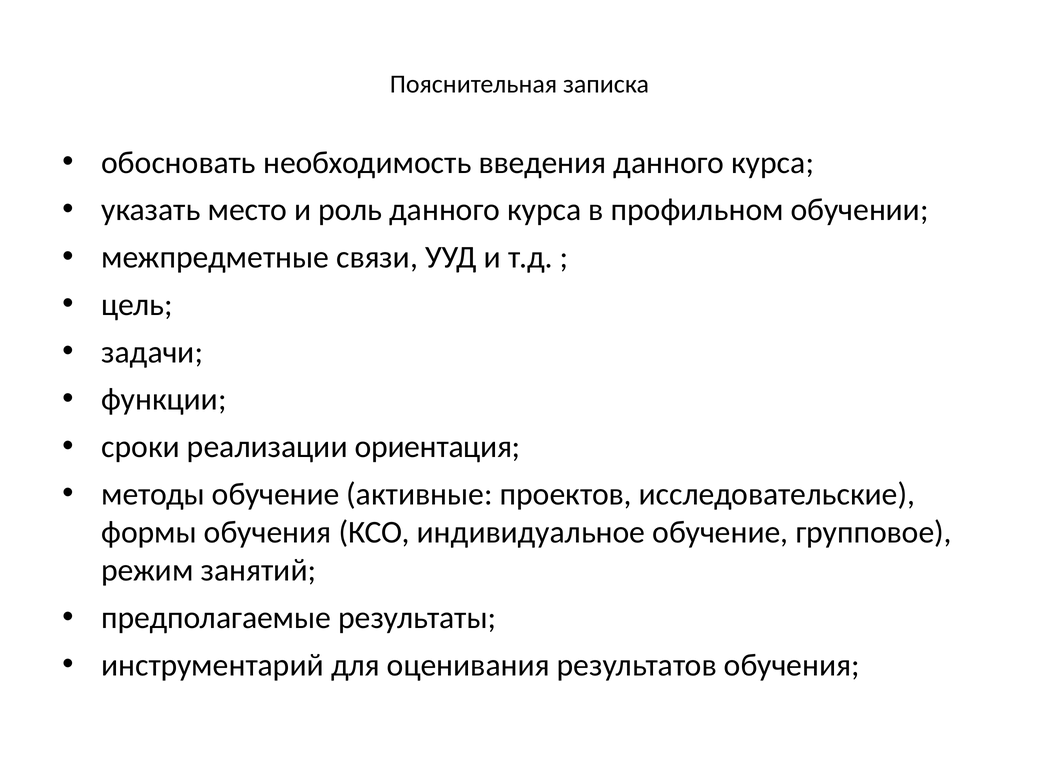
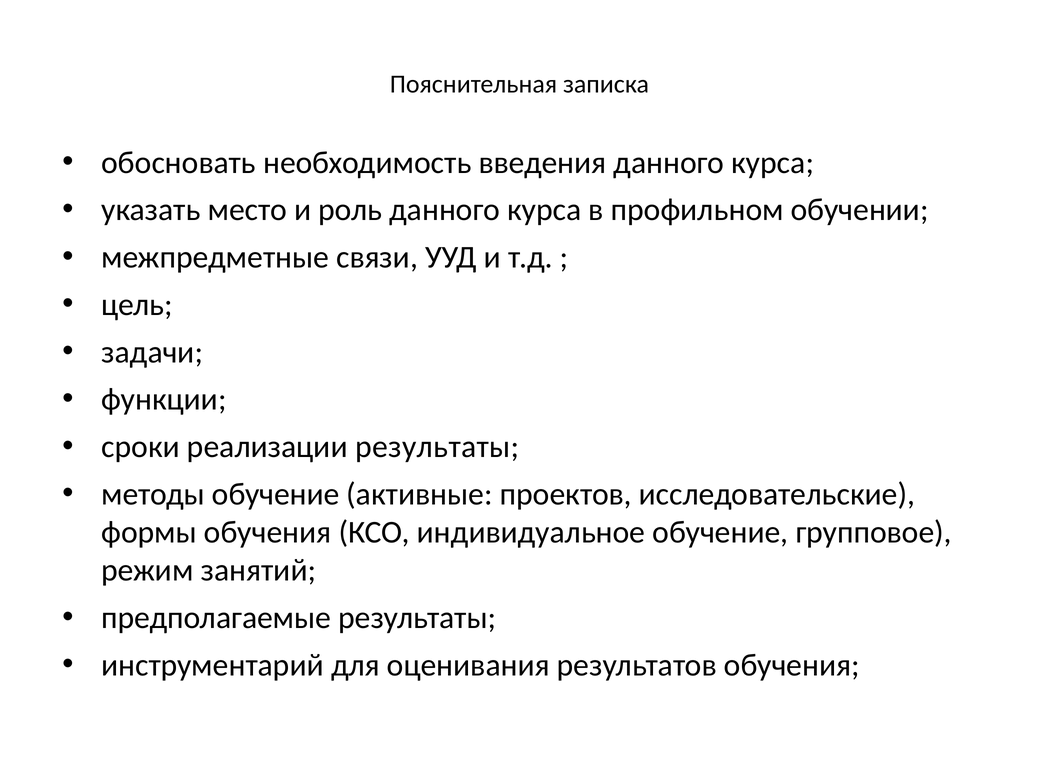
реализации ориентация: ориентация -> результаты (437, 446)
